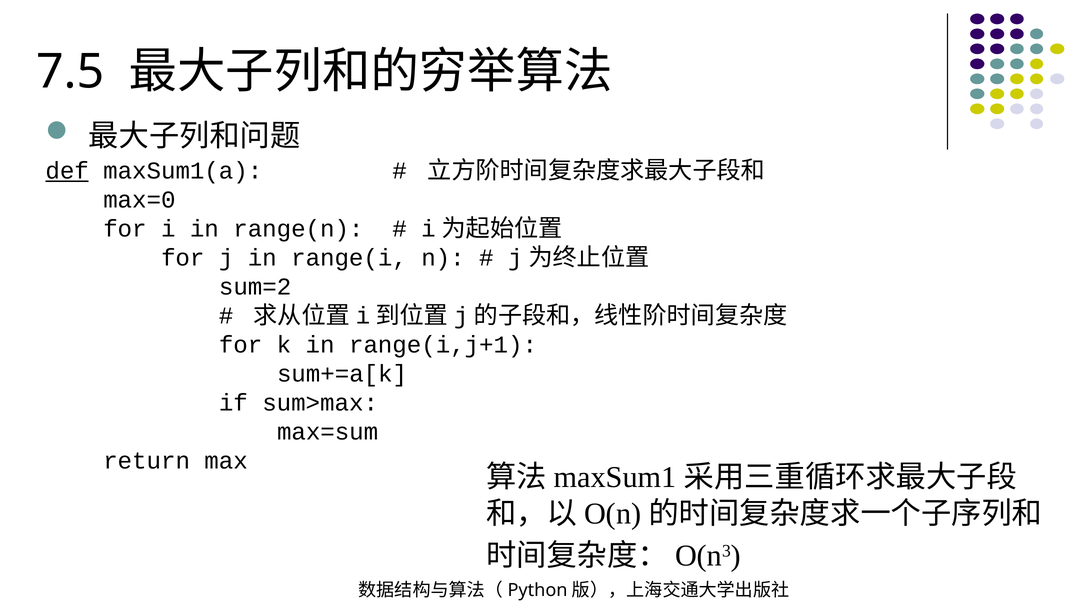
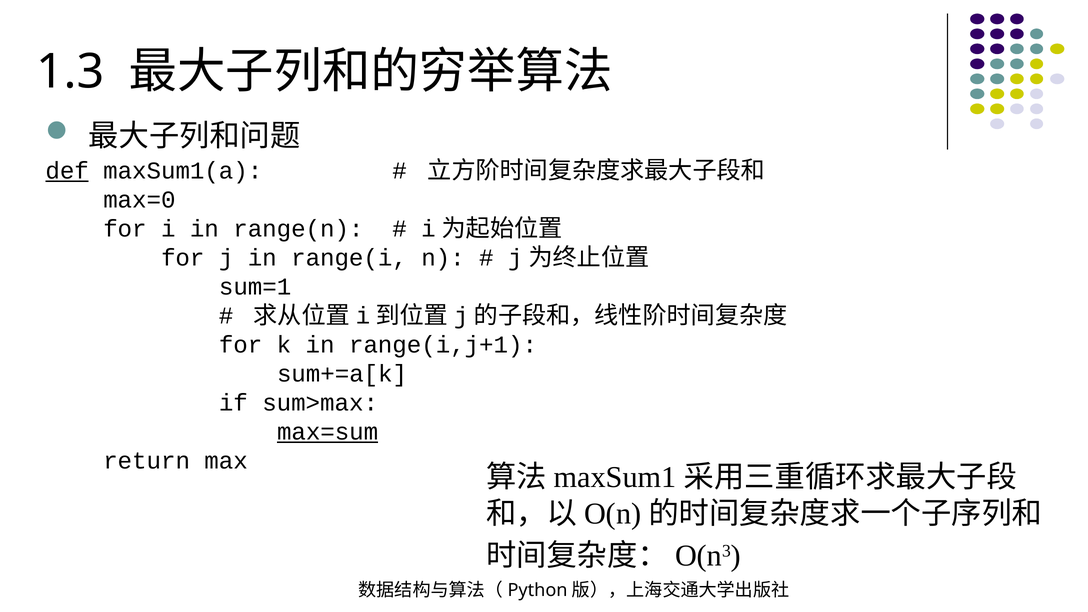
7.5: 7.5 -> 1.3 (70, 72)
sum=2: sum=2 -> sum=1 (255, 287)
max=sum underline: none -> present (328, 432)
